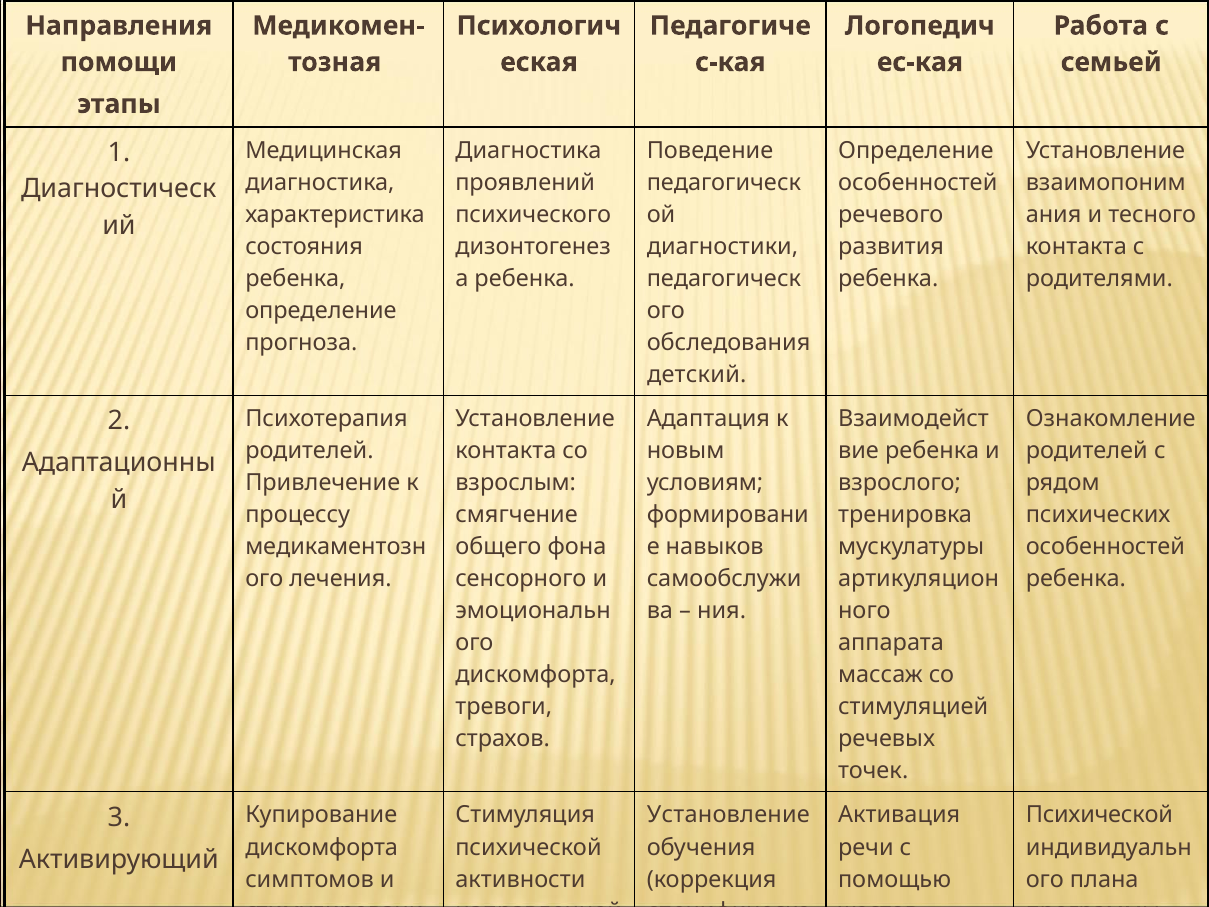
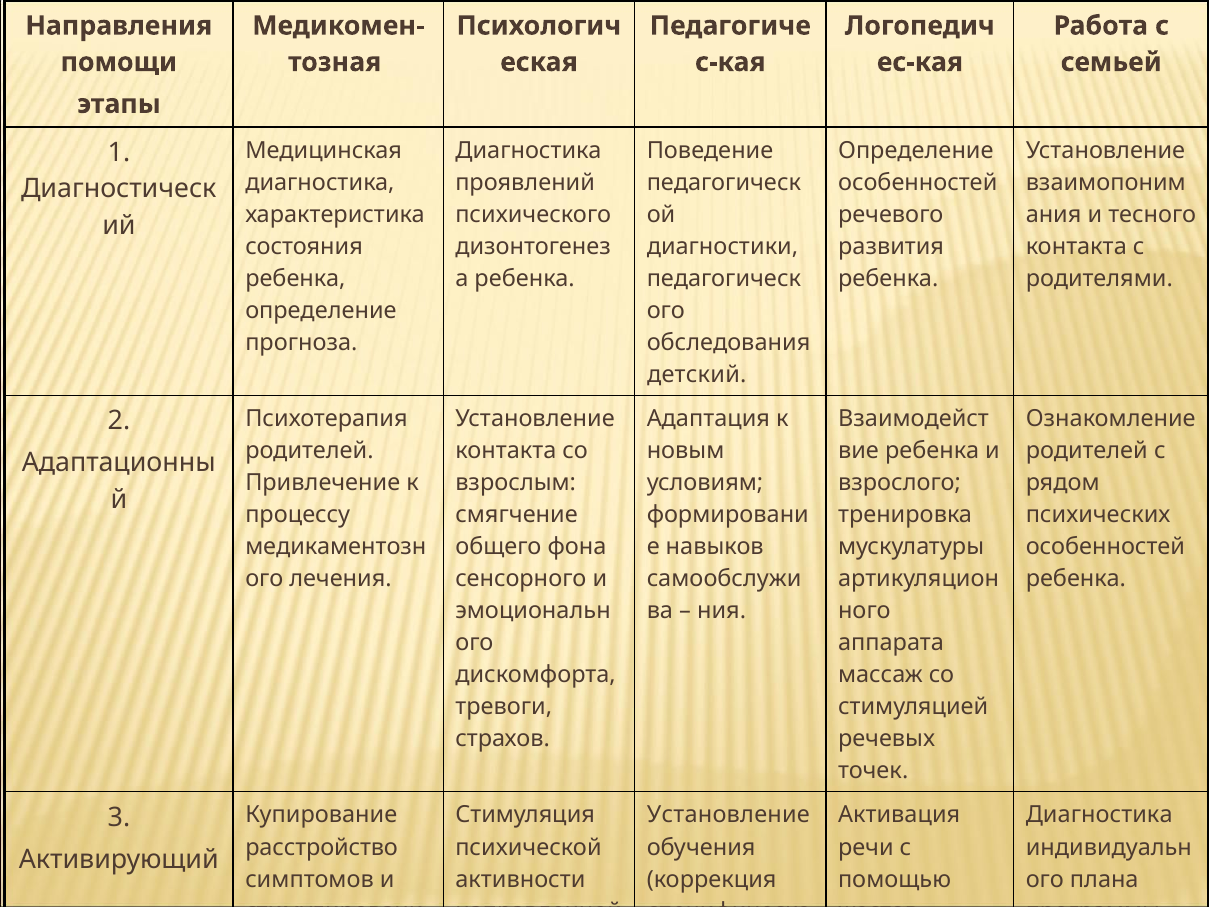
Психической: Психической -> Диагностика (1099, 815)
дискомфорта: дискомфорта -> расстройство (322, 847)
